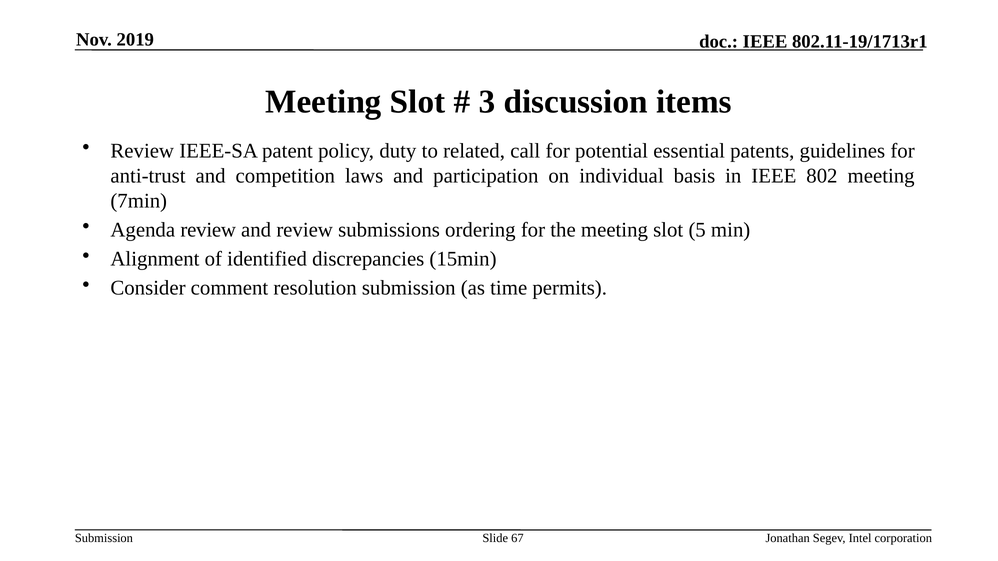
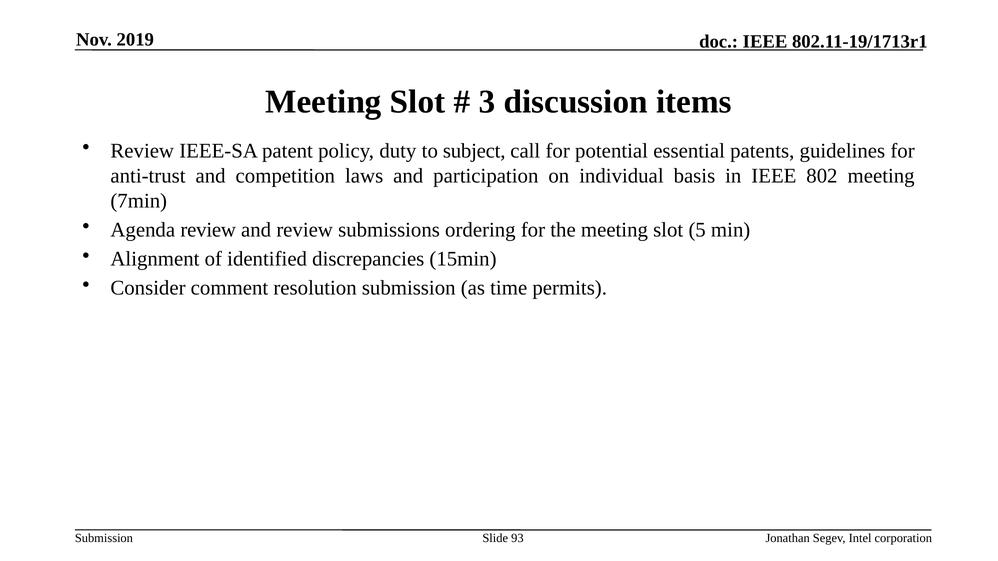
related: related -> subject (474, 151)
67: 67 -> 93 (517, 538)
